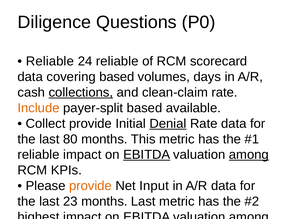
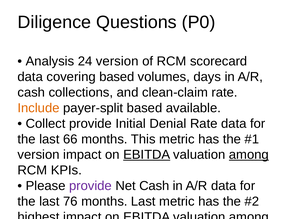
Reliable: Reliable -> Analysis (50, 61)
24 reliable: reliable -> version (117, 61)
collections underline: present -> none (81, 93)
Denial underline: present -> none (168, 124)
80: 80 -> 66 (70, 140)
reliable: reliable -> version (39, 155)
provide colour: orange -> purple (90, 186)
Net Input: Input -> Cash (154, 186)
23: 23 -> 76 (70, 202)
